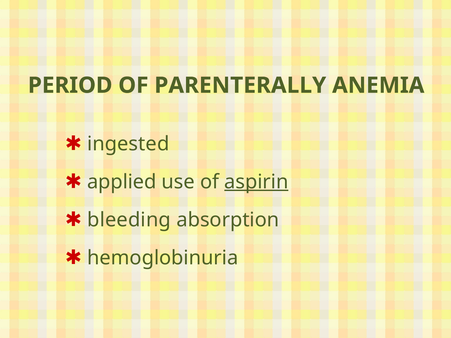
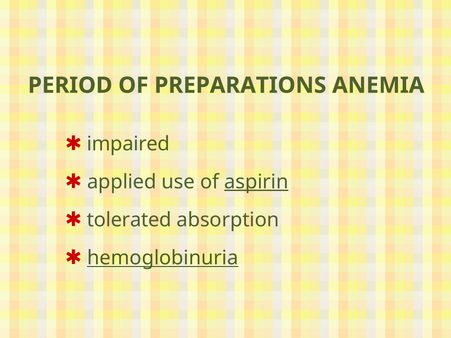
PARENTERALLY: PARENTERALLY -> PREPARATIONS (240, 85)
ingested: ingested -> impaired (128, 144)
bleeding: bleeding -> tolerated (129, 220)
hemoglobinuria underline: none -> present (163, 258)
